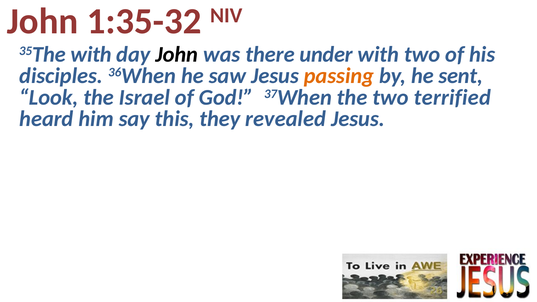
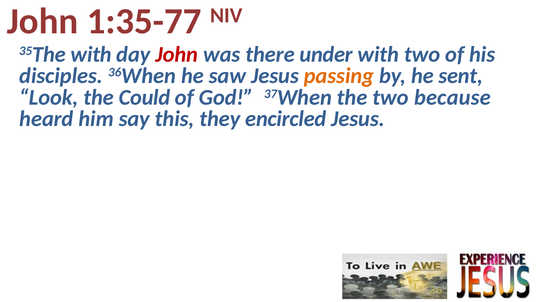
1:35-32: 1:35-32 -> 1:35-77 (144, 21)
John colour: black -> red (177, 54)
Israel: Israel -> Could (145, 97)
terrified: terrified -> because (452, 97)
revealed: revealed -> encircled (286, 119)
